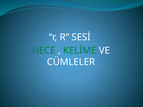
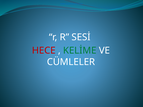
HECE colour: green -> red (44, 51)
